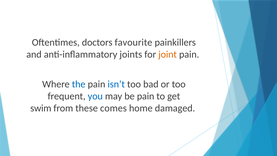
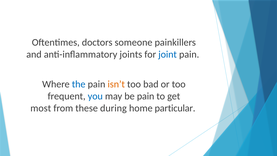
favourite: favourite -> someone (134, 42)
joint colour: orange -> blue (168, 54)
isn’t colour: blue -> orange (116, 84)
swim: swim -> most (41, 108)
comes: comes -> during (113, 108)
damaged: damaged -> particular (175, 108)
